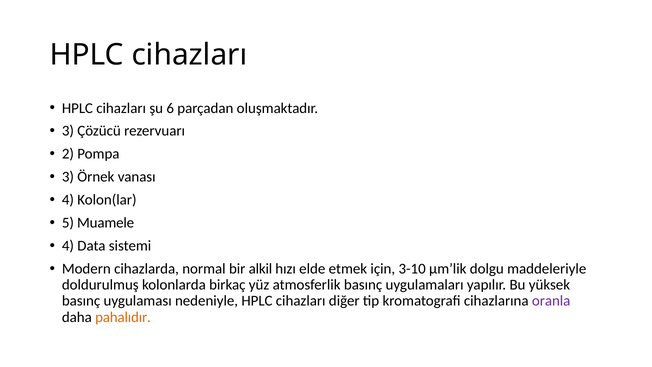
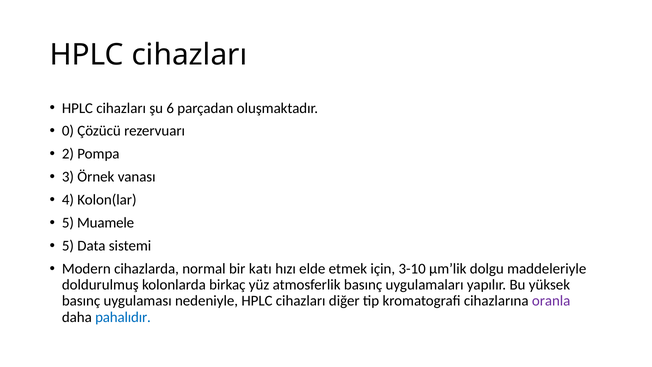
3: 3 -> 0 (68, 131)
4: 4 -> 5 (68, 246)
alkil: alkil -> katı (260, 269)
pahalıdır colour: orange -> blue (123, 317)
